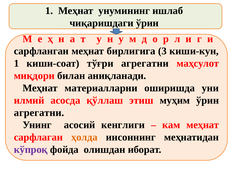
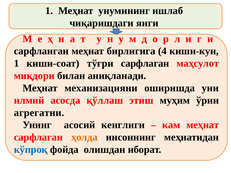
чиқаришдаги ўрин: ўрин -> янги (147, 23)
3: 3 -> 4 (162, 51)
тўғри агрегатни: агрегатни -> сарфлаган (145, 64)
материалларни: материалларни -> механизацияни (101, 88)
кўпроқ colour: purple -> blue (31, 150)
